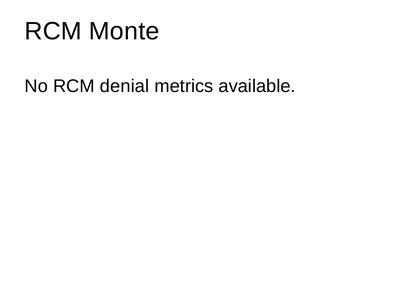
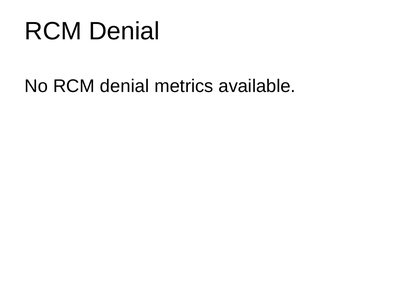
Monte: Monte -> Denial (124, 31)
